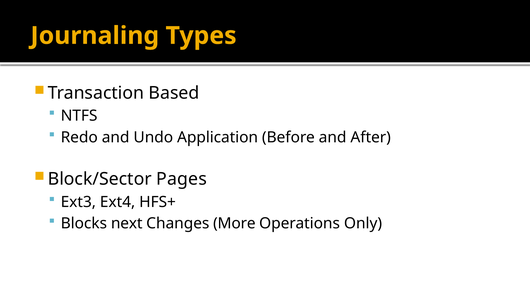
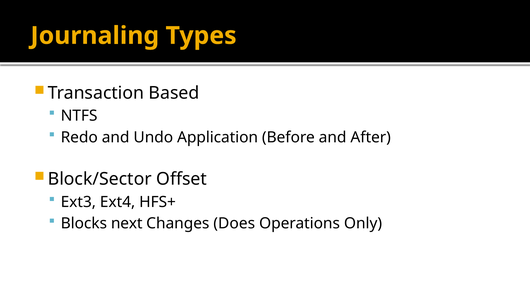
Pages: Pages -> Offset (182, 179)
More: More -> Does (234, 224)
